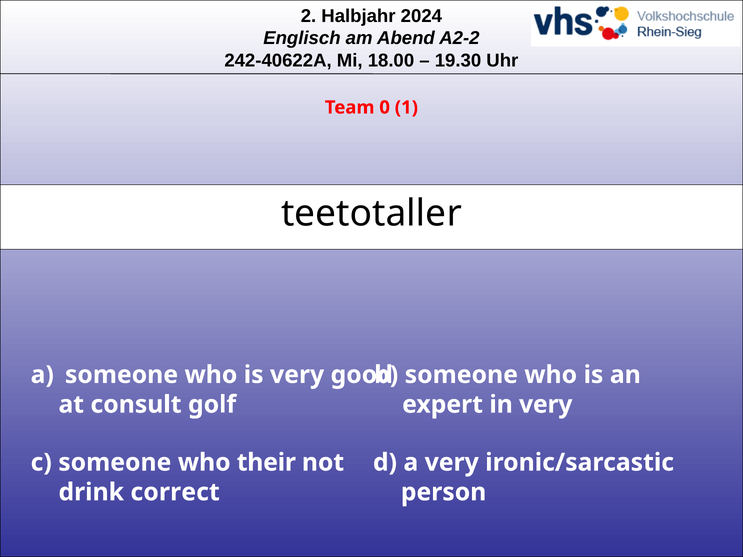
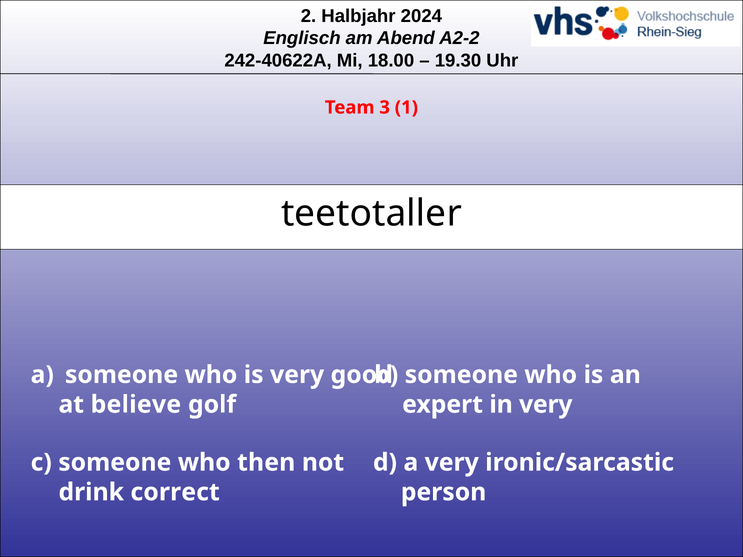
0: 0 -> 3 (385, 108)
consult: consult -> believe (136, 405)
their: their -> then (266, 463)
